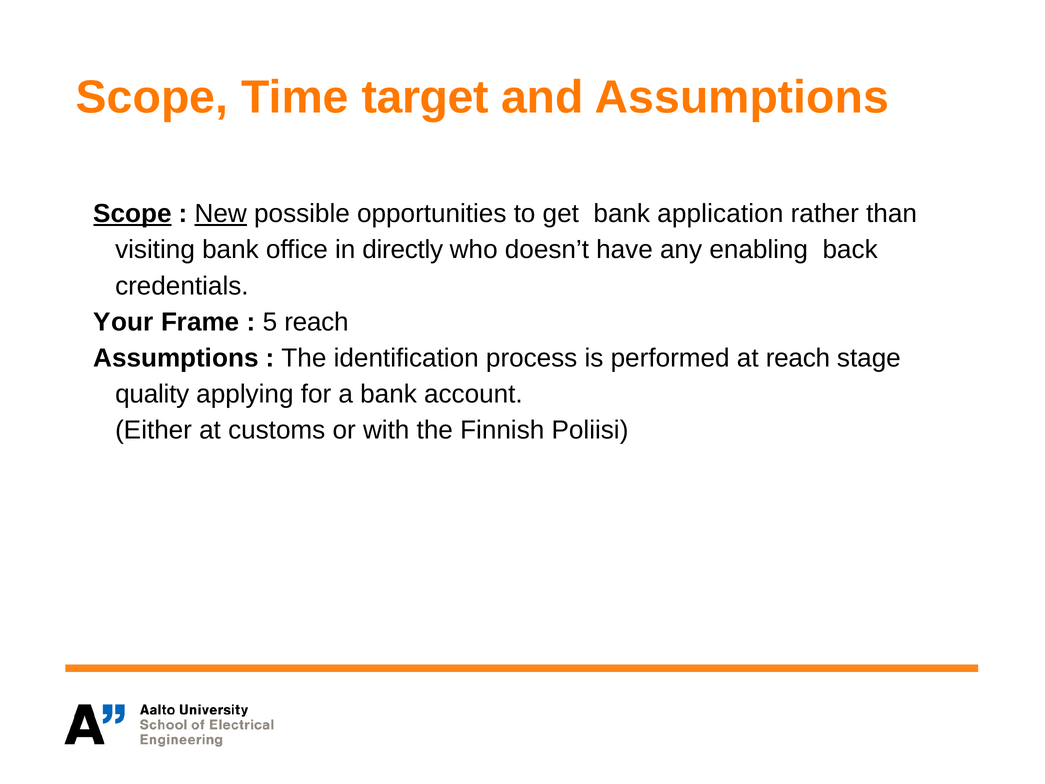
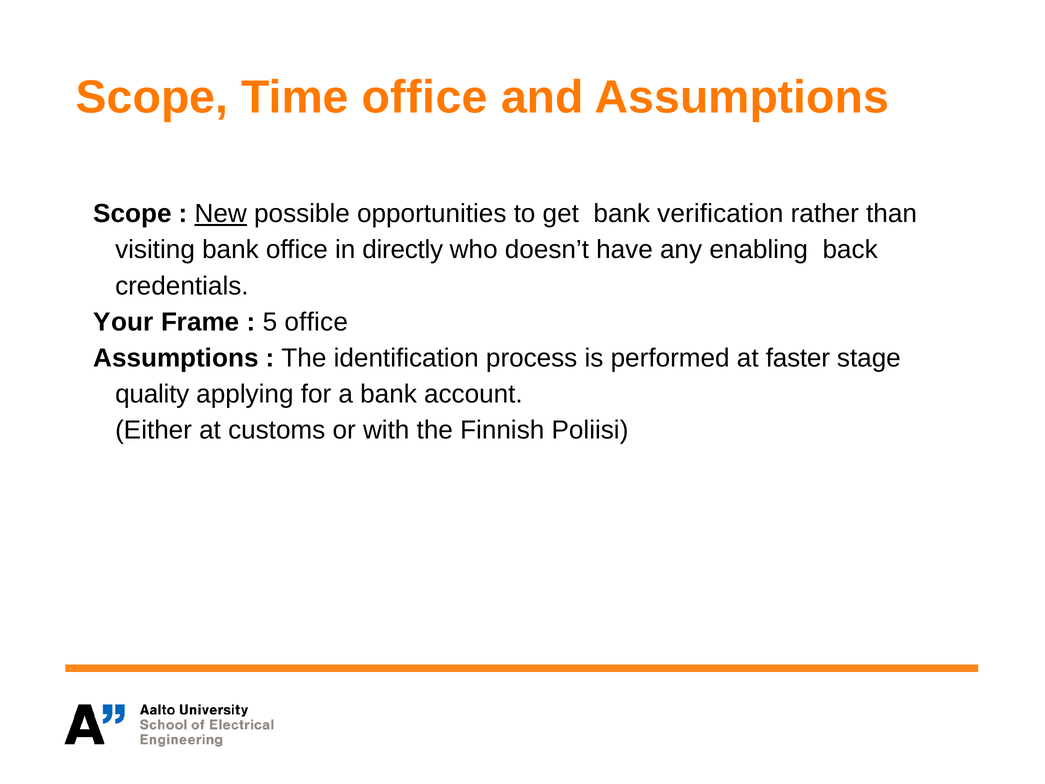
Time target: target -> office (425, 97)
Scope underline: present -> none (133, 214)
application: application -> verification (720, 214)
5 reach: reach -> office (316, 322)
at reach: reach -> faster (798, 358)
